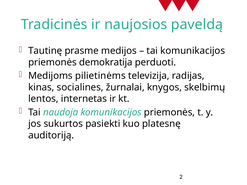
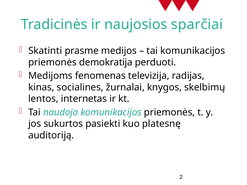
paveldą: paveldą -> sparčiai (197, 25)
Tautinę: Tautinę -> Skatinti (45, 51)
pilietinėms: pilietinėms -> fenomenas (100, 76)
